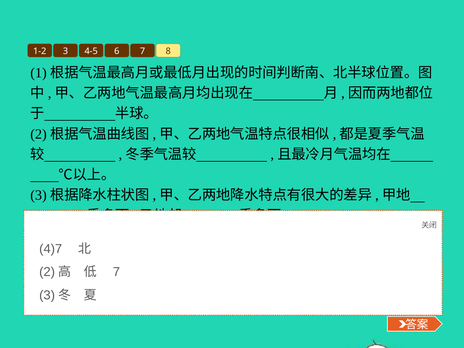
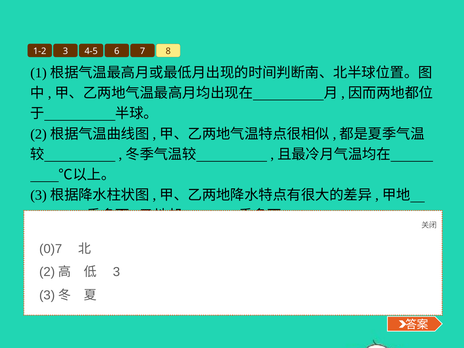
4)7: 4)7 -> 0)7 (51, 249)
7: 7 -> 3 (116, 272)
